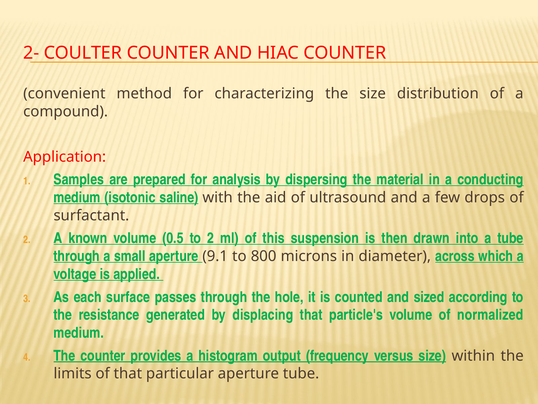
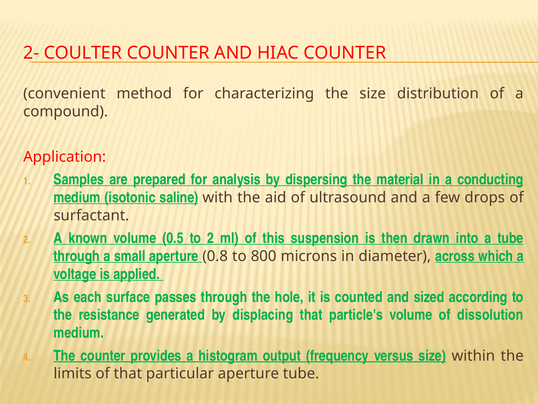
9.1: 9.1 -> 0.8 (215, 256)
normalized: normalized -> dissolution (490, 315)
